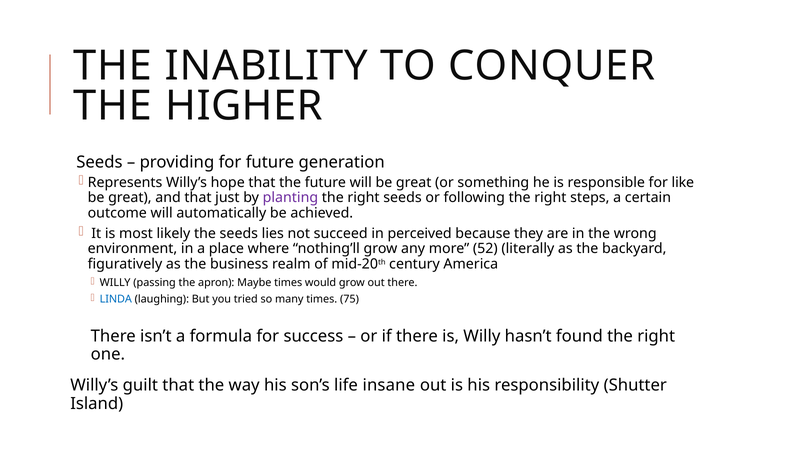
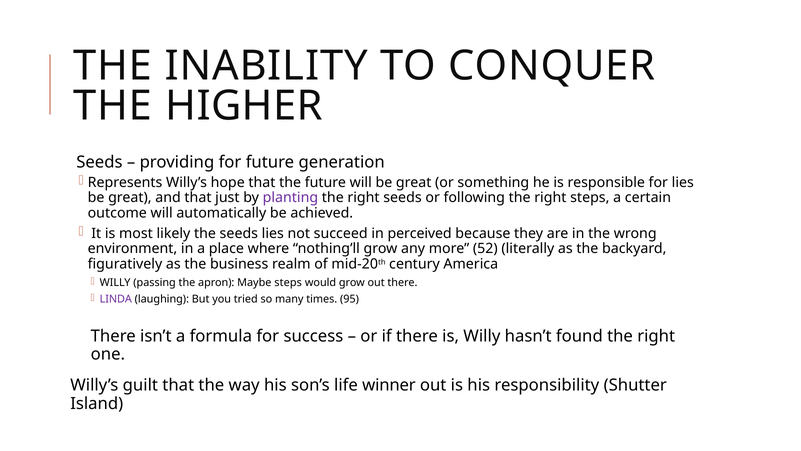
for like: like -> lies (683, 182)
Maybe times: times -> steps (288, 282)
LINDA colour: blue -> purple (116, 299)
75: 75 -> 95 (349, 299)
insane: insane -> winner (389, 385)
